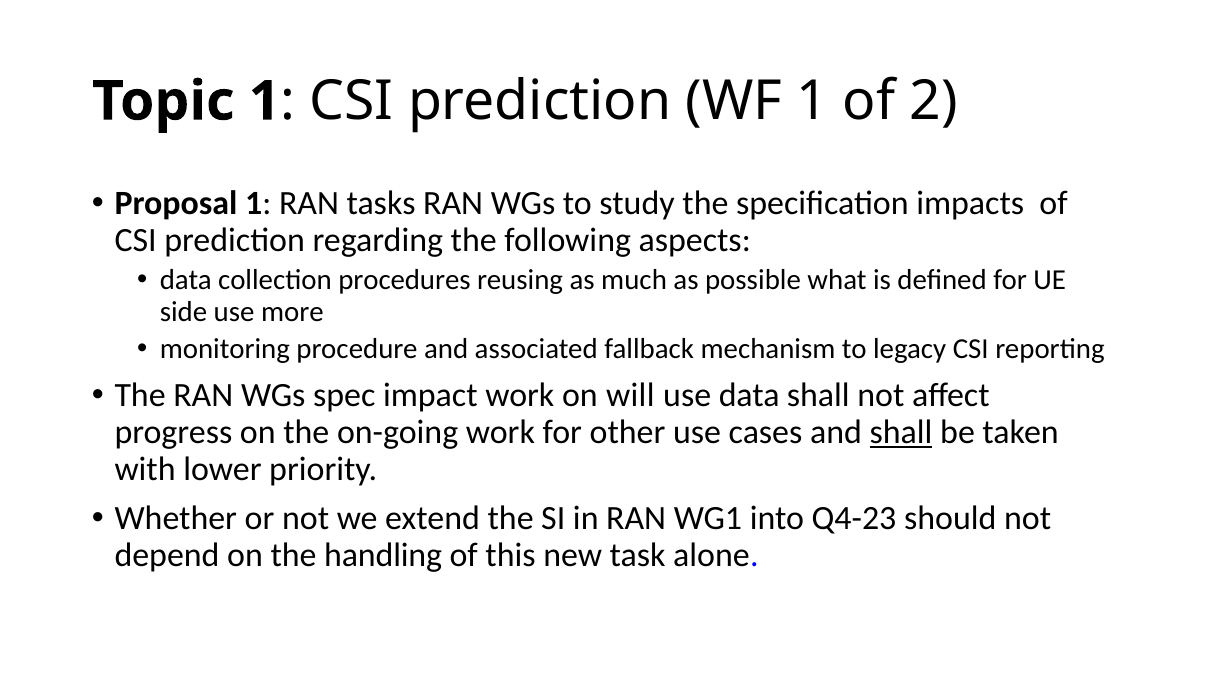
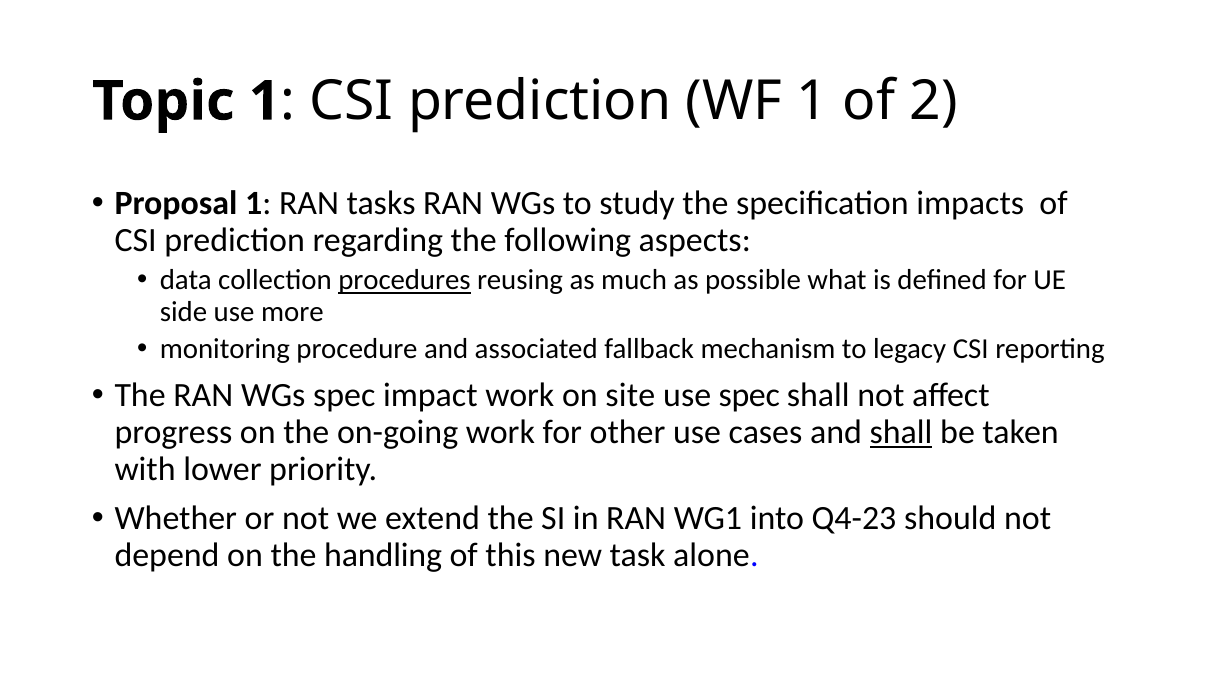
procedures underline: none -> present (404, 280)
will: will -> site (630, 395)
use data: data -> spec (749, 395)
